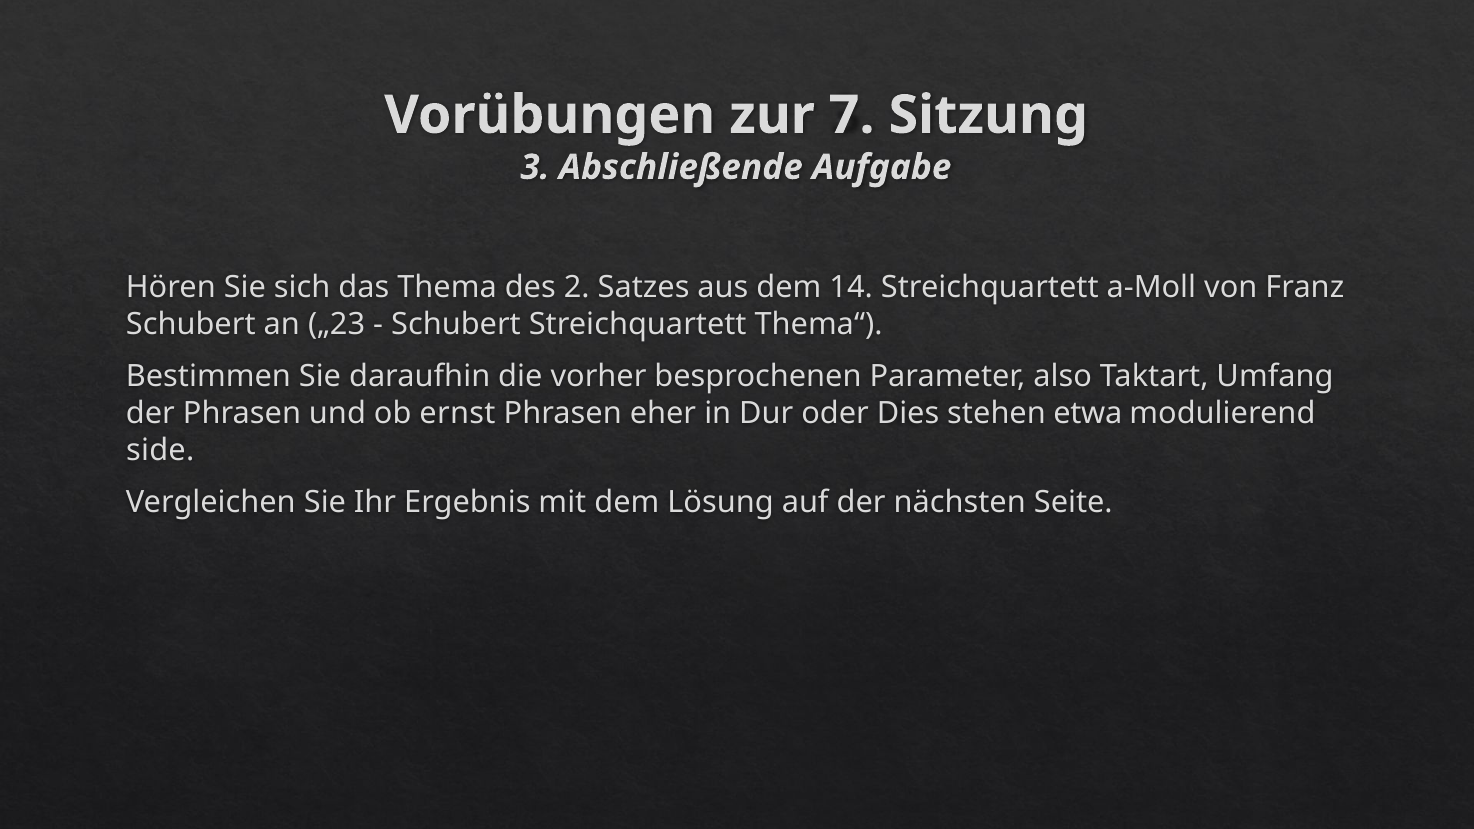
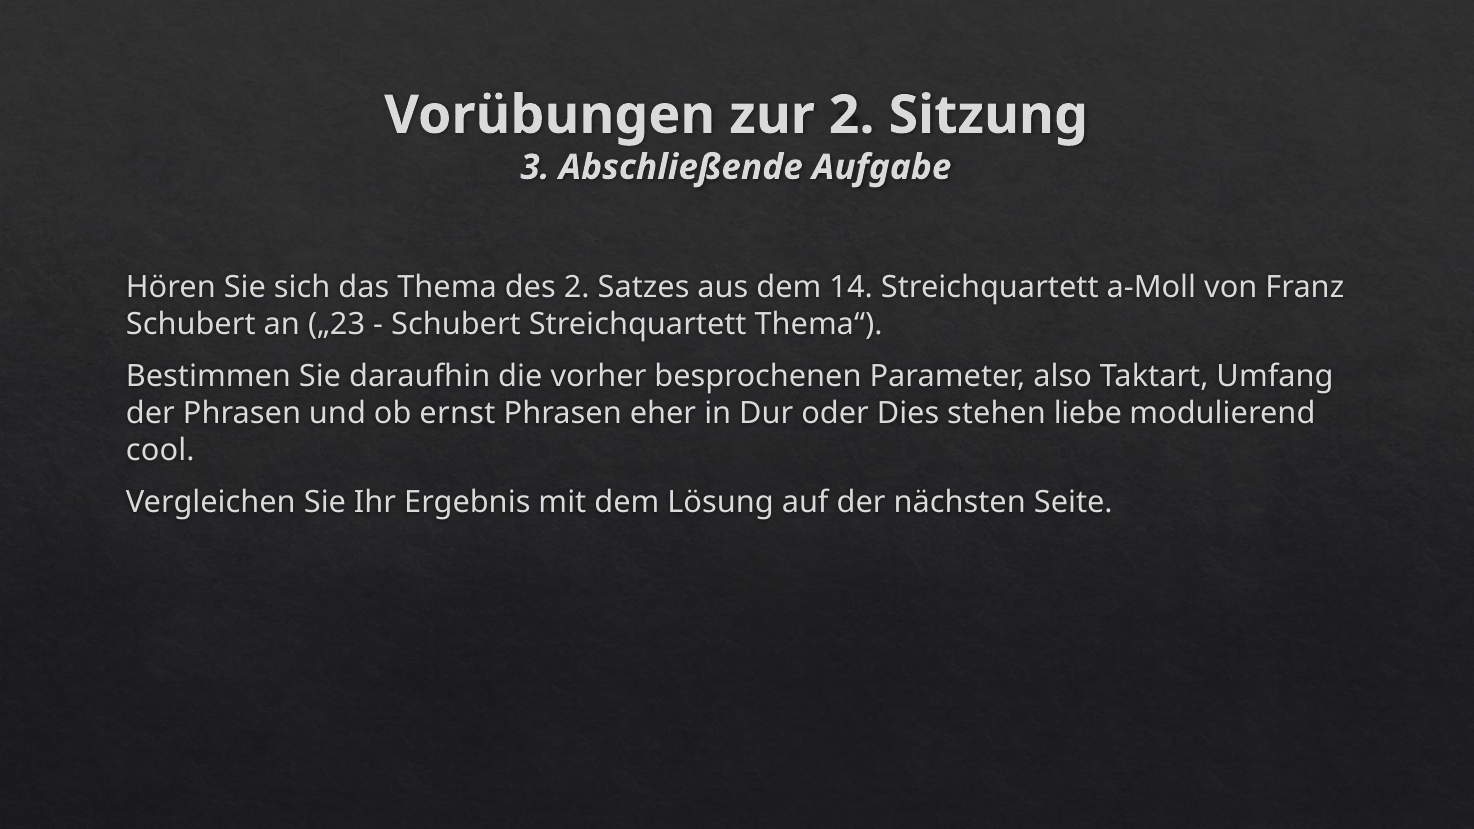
zur 7: 7 -> 2 (852, 115)
etwa: etwa -> liebe (1088, 414)
side: side -> cool (160, 451)
